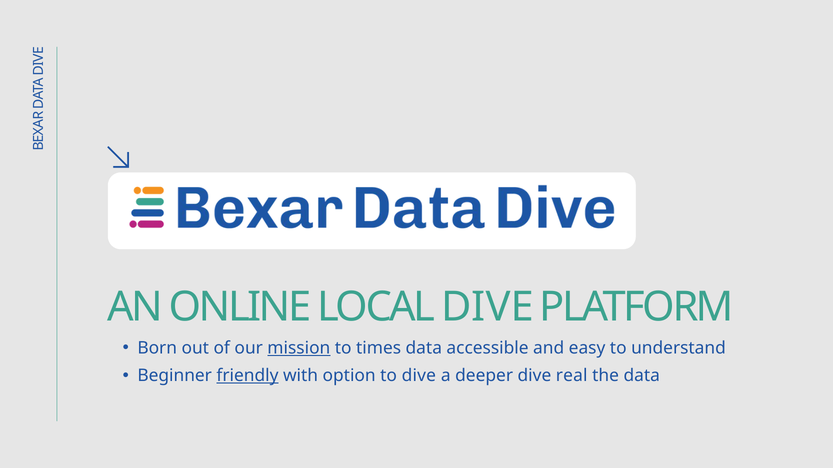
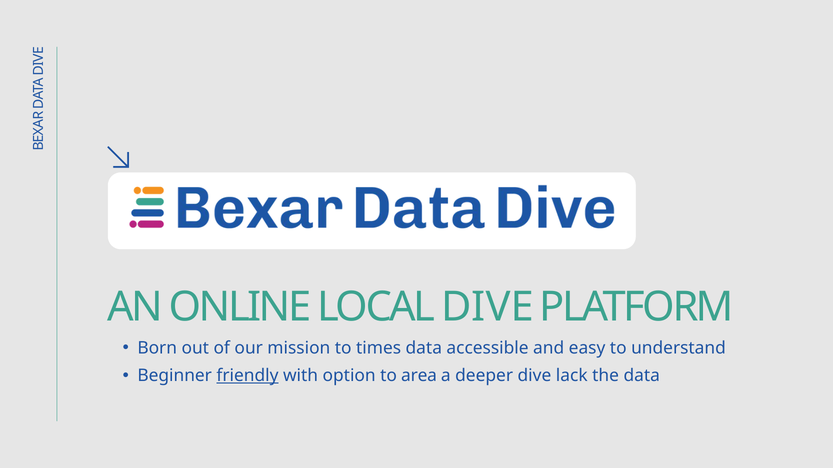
mission underline: present -> none (299, 348)
to dive: dive -> area (419, 376)
real: real -> lack (572, 376)
